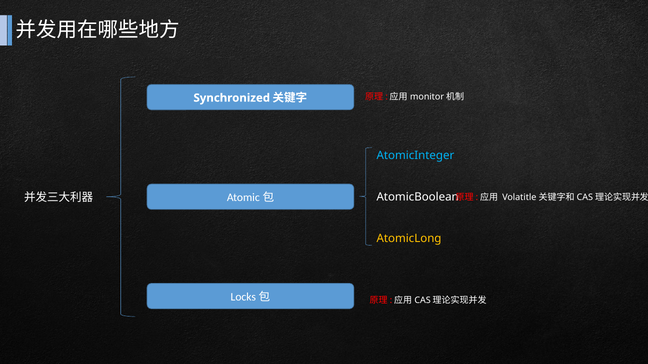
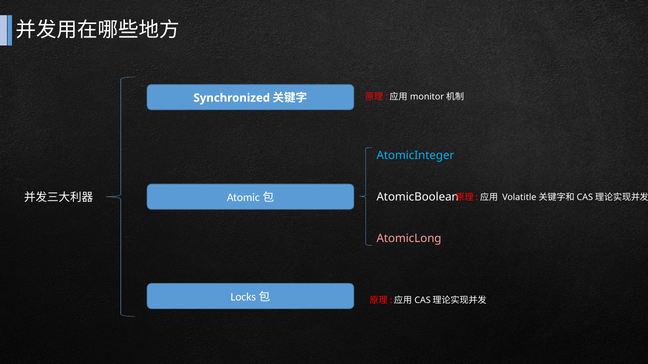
AtomicLong colour: yellow -> pink (409, 239)
